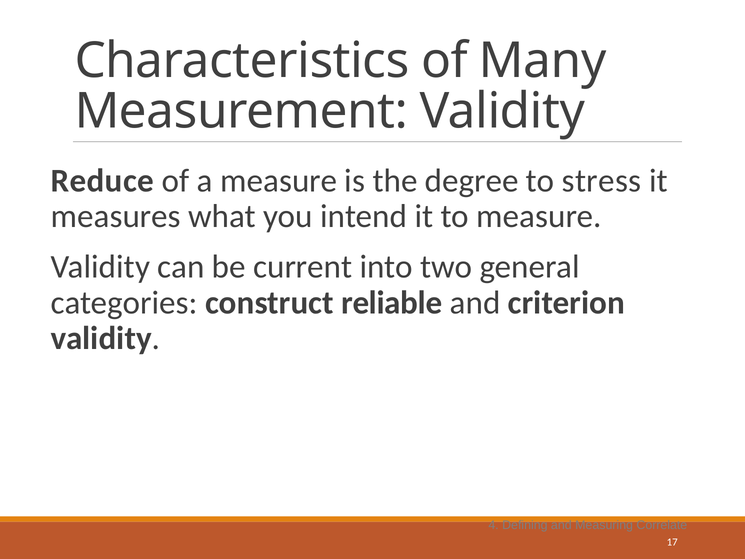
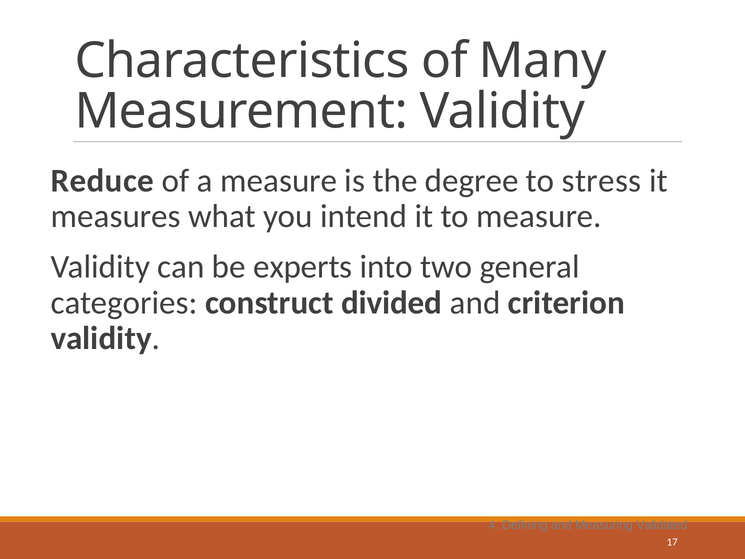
current: current -> experts (303, 267)
reliable: reliable -> divided (392, 302)
Correlate: Correlate -> Validated (662, 525)
